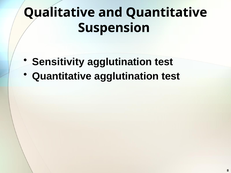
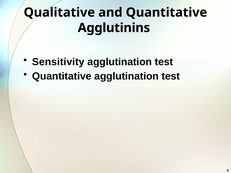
Suspension: Suspension -> Agglutinins (114, 28)
